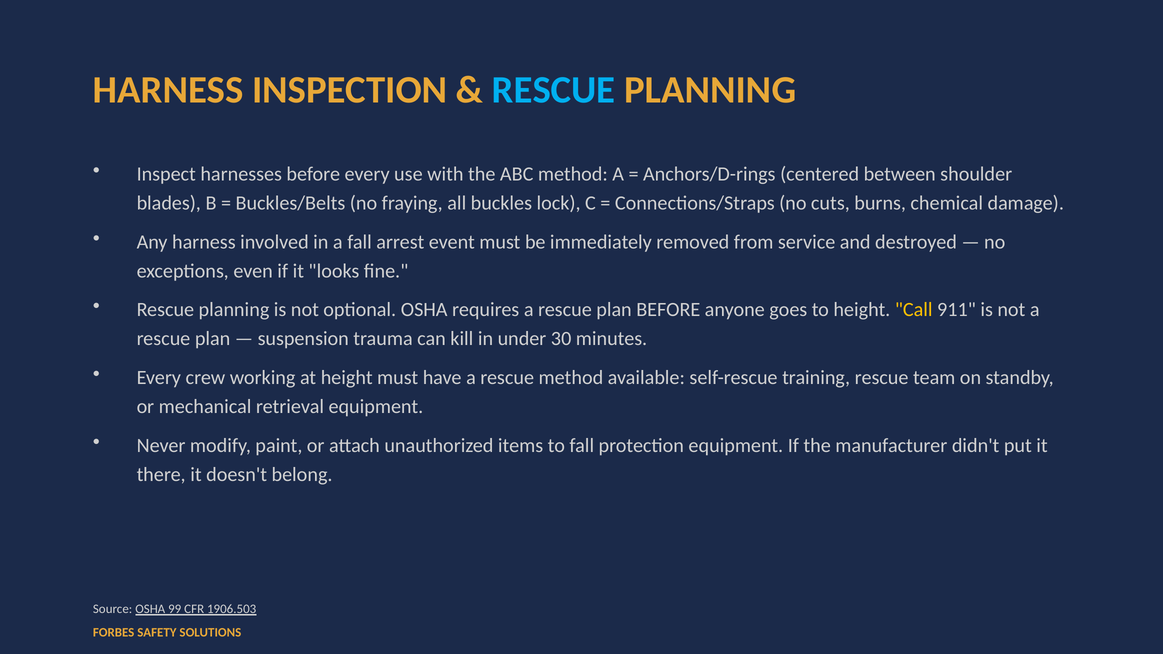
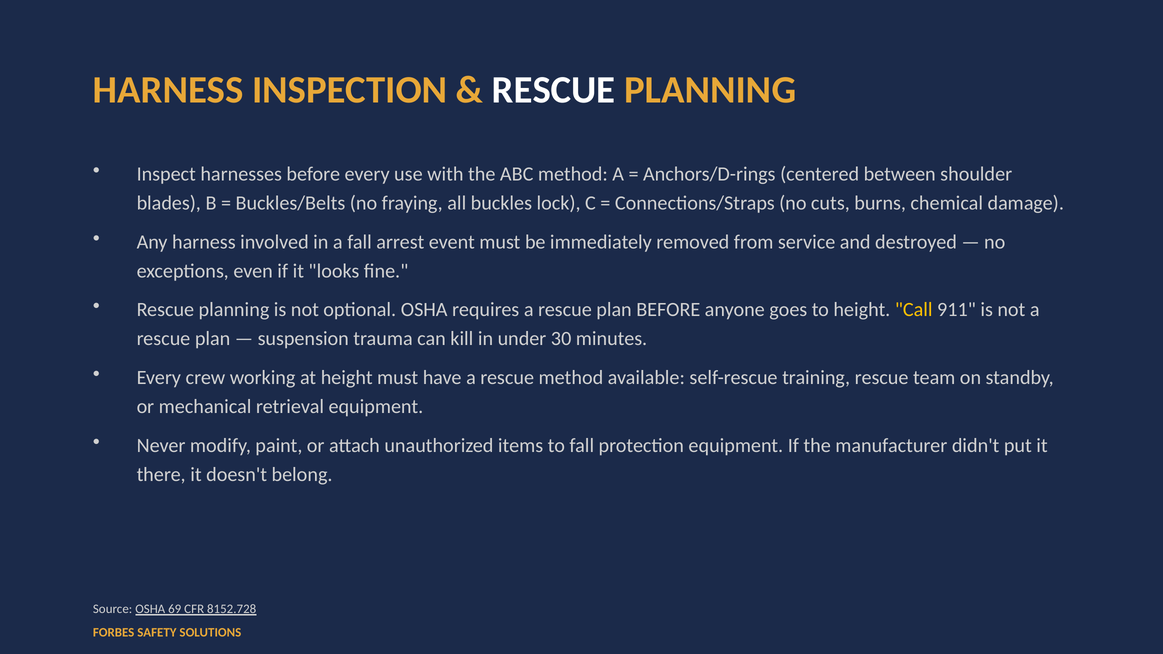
RESCUE colour: light blue -> white (554, 90)
99: 99 -> 69 (175, 609)
1906.503: 1906.503 -> 8152.728 (232, 609)
